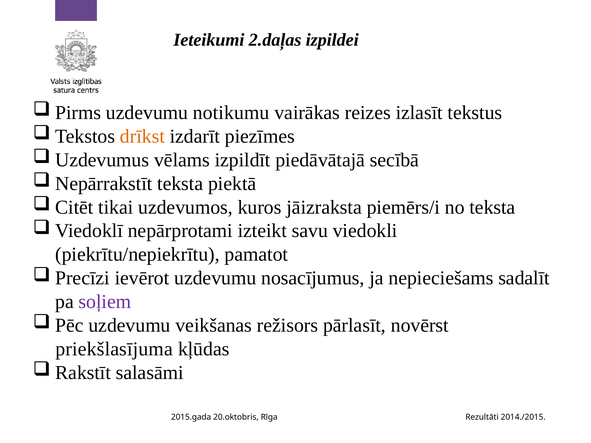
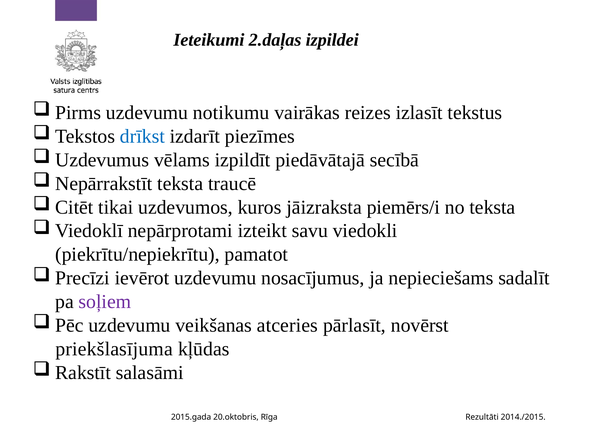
drīkst colour: orange -> blue (142, 136)
piektā: piektā -> traucē (232, 184)
režisors: režisors -> atceries (287, 326)
